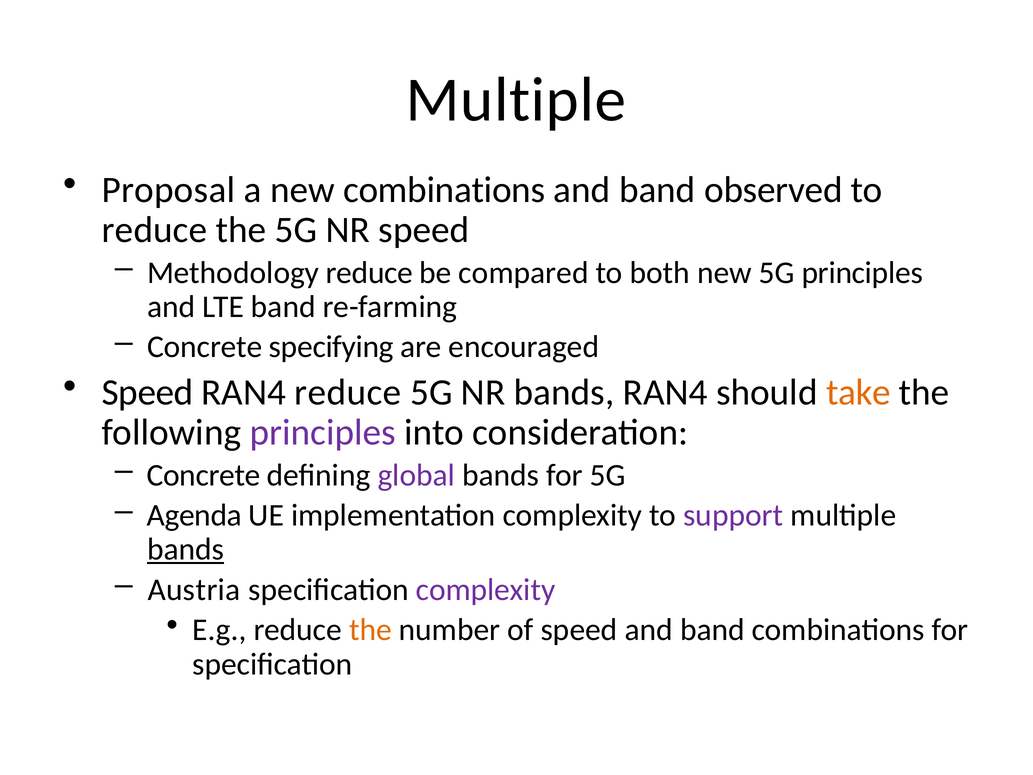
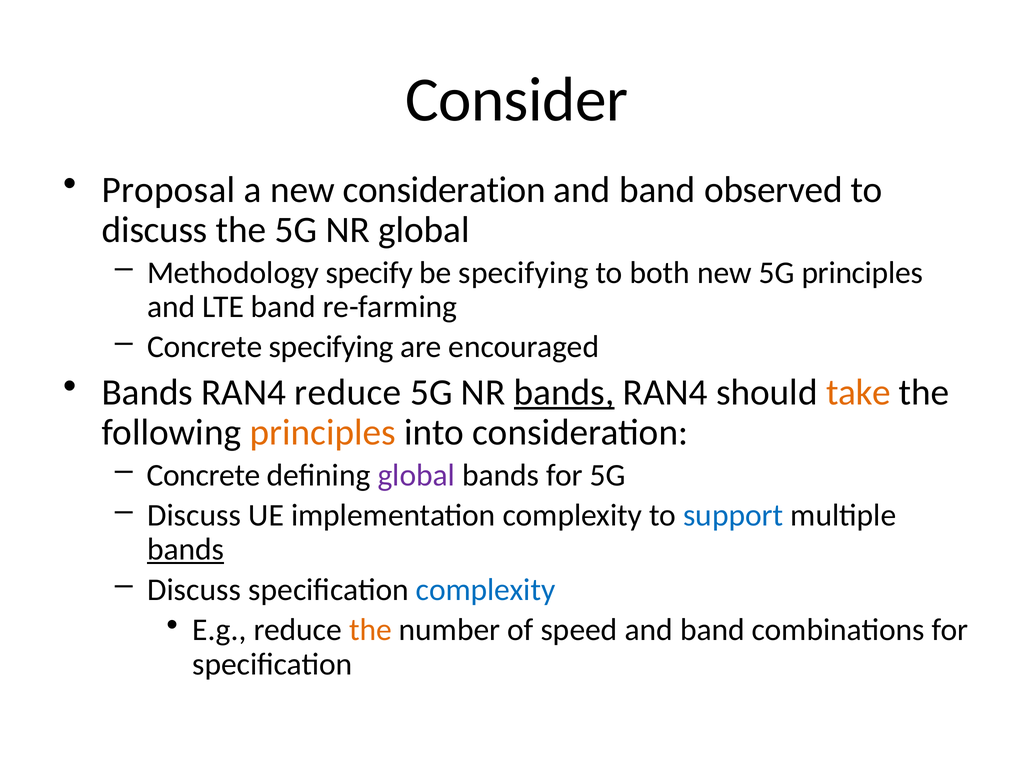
Multiple: Multiple -> Consider (516, 100)
new combinations: combinations -> consideration (444, 190)
reduce: reduce -> discuss (155, 230)
NR speed: speed -> global (424, 230)
Methodology reduce: reduce -> specify (369, 273)
be compared: compared -> specifying (524, 273)
Speed: Speed -> Bands (147, 392)
bands underline: none -> present (564, 392)
principles colour: purple -> orange (323, 432)
Agenda: Agenda -> Discuss (194, 515)
support colour: purple -> blue (733, 515)
Austria: Austria -> Discuss (194, 590)
complexity colour: purple -> blue (486, 590)
